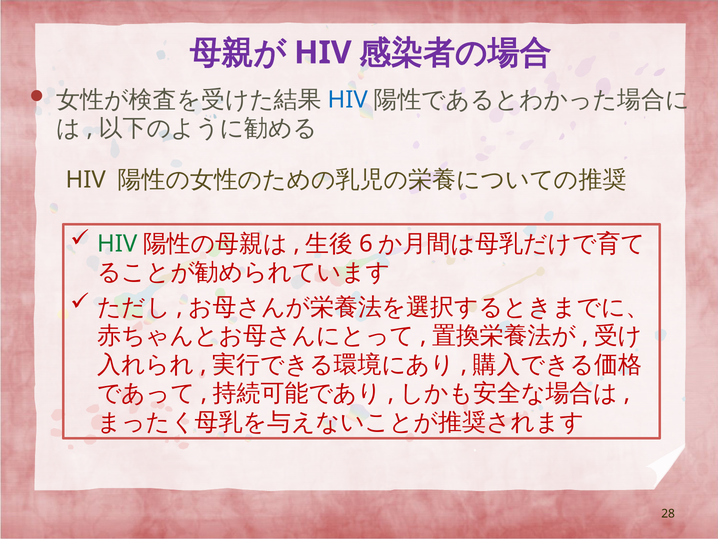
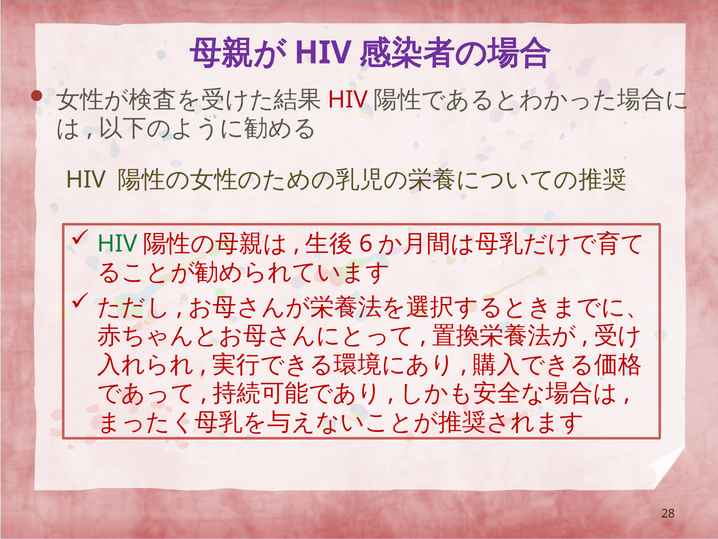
HIV colour: blue -> red (348, 100)
